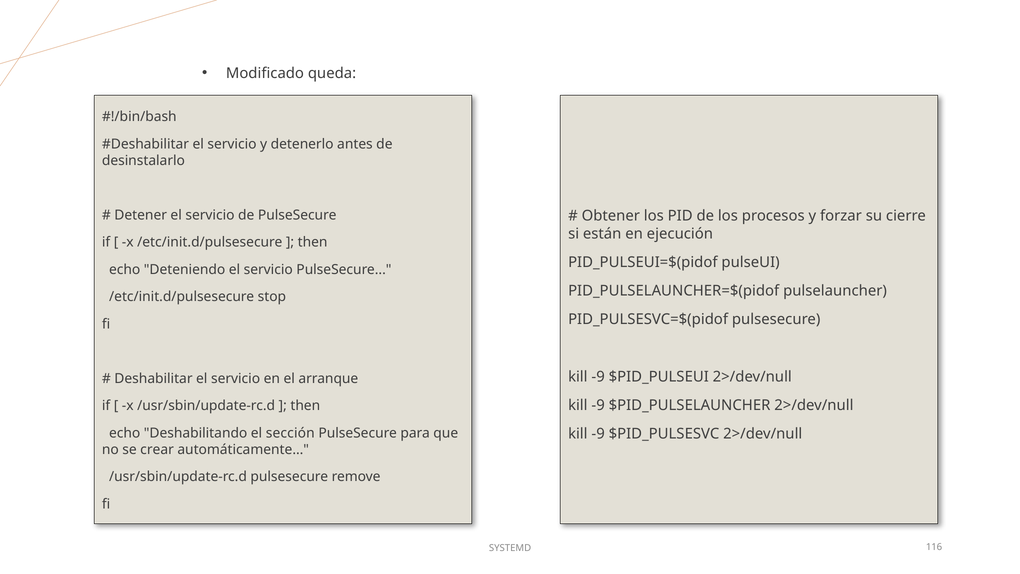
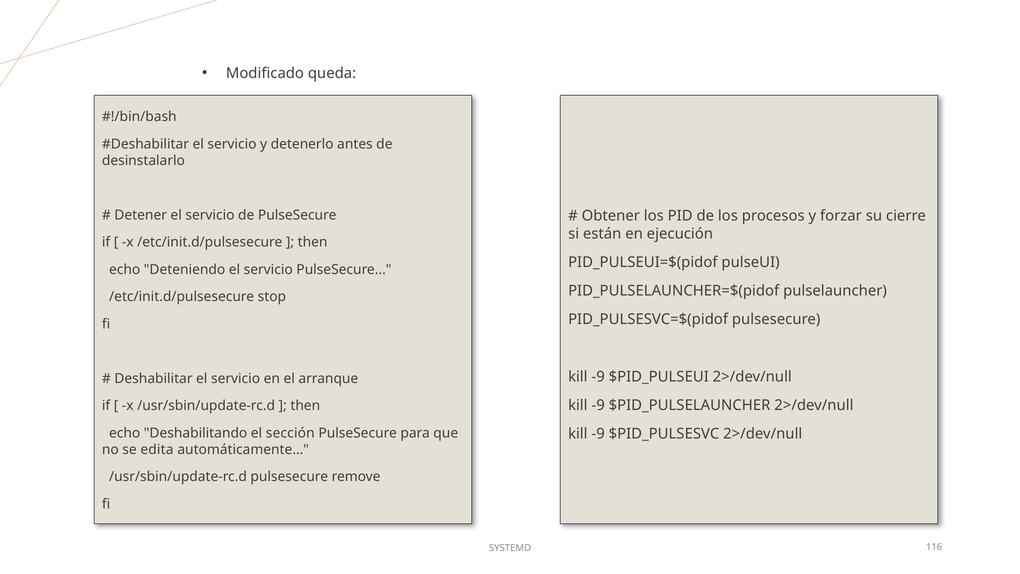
crear: crear -> edita (157, 449)
